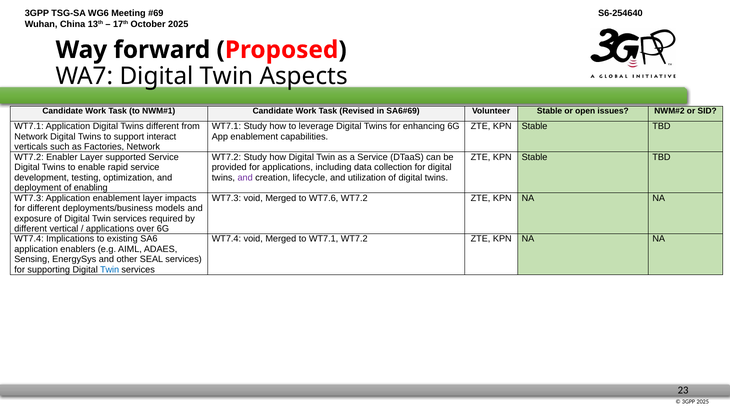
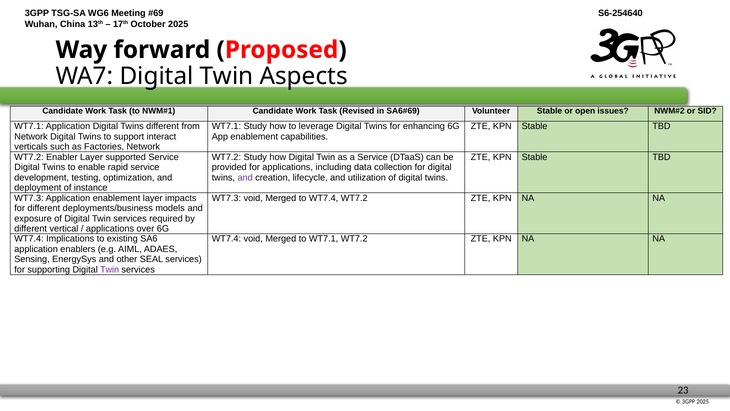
enabling: enabling -> instance (91, 188)
to WT7.6: WT7.6 -> WT7.4 (324, 198)
Twin colour: blue -> purple (110, 269)
